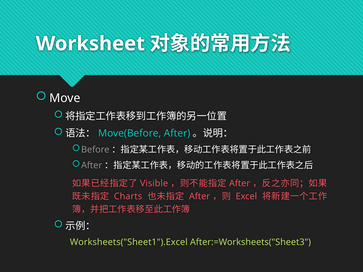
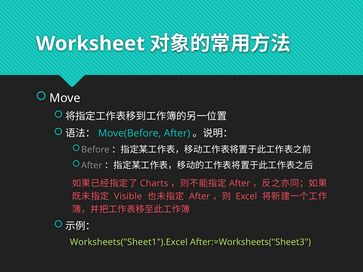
Visible: Visible -> Charts (154, 183)
Charts: Charts -> Visible (128, 197)
